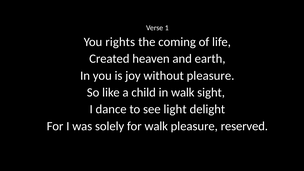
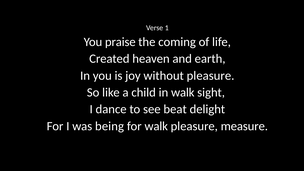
rights: rights -> praise (120, 42)
light: light -> beat (175, 109)
solely: solely -> being (110, 126)
reserved: reserved -> measure (244, 126)
